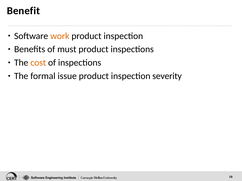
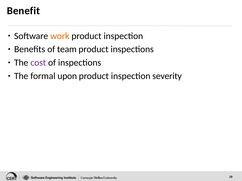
must: must -> team (67, 49)
cost colour: orange -> purple (38, 63)
issue: issue -> upon (67, 76)
